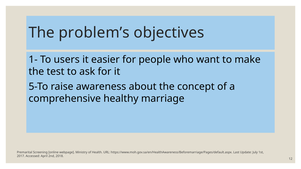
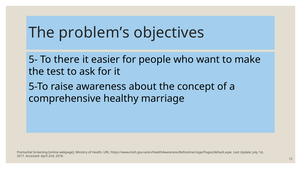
1-: 1- -> 5- (33, 60)
users: users -> there (67, 60)
